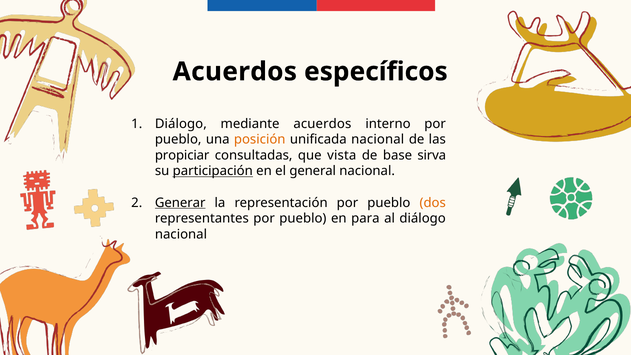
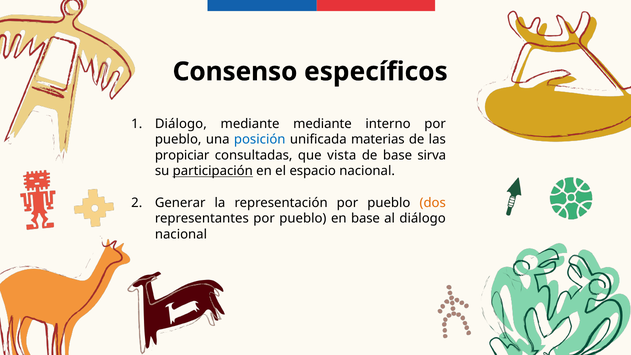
Acuerdos: Acuerdos -> Consenso (235, 72)
mediante acuerdos: acuerdos -> mediante (322, 124)
posición colour: orange -> blue (260, 140)
unificada nacional: nacional -> materias (378, 140)
general: general -> espacio (313, 171)
Generar underline: present -> none (180, 203)
en para: para -> base (365, 218)
